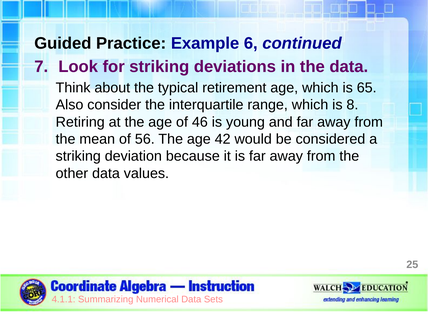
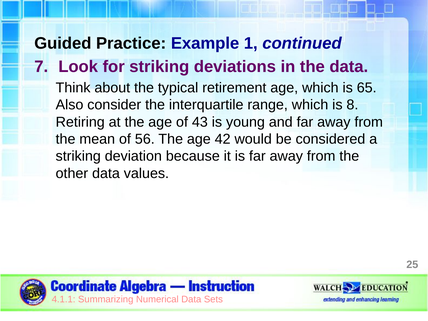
6: 6 -> 1 (251, 43)
46: 46 -> 43 (200, 122)
